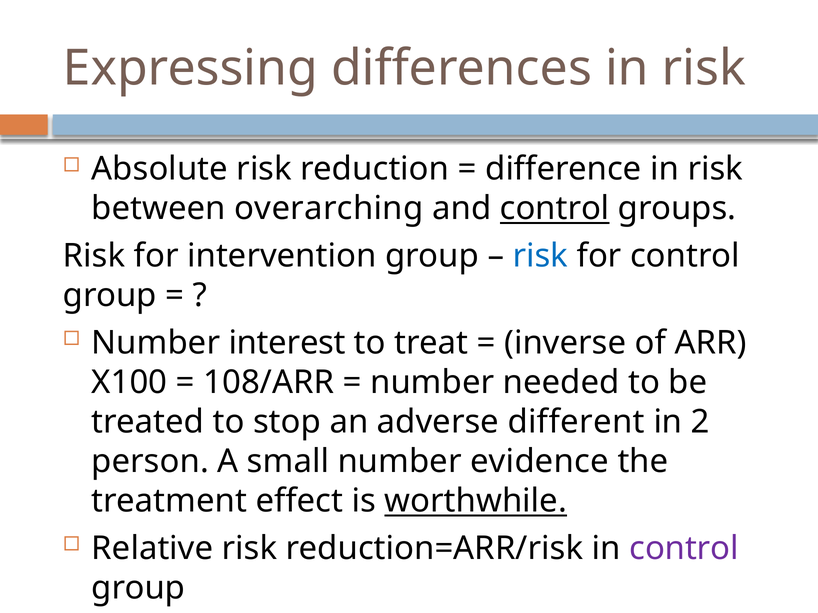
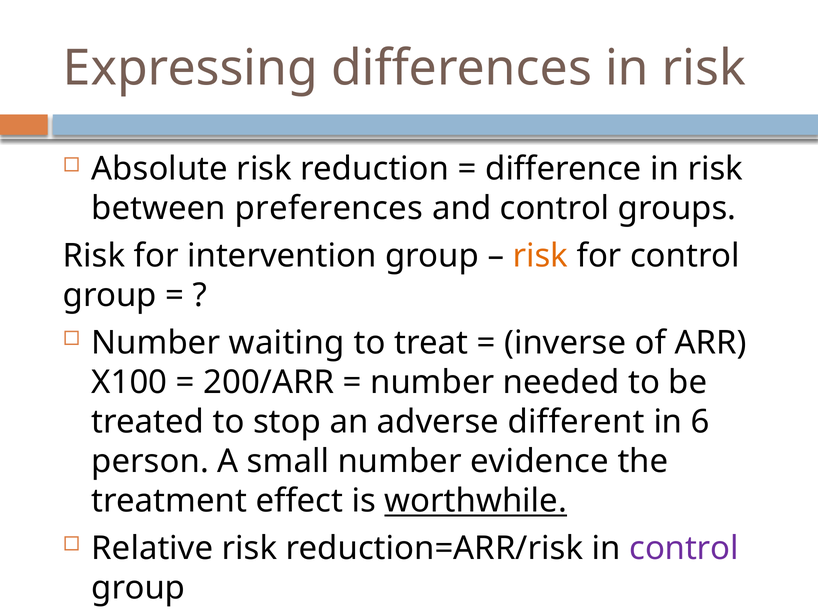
overarching: overarching -> preferences (329, 209)
control underline: present -> none (555, 209)
risk colour: blue -> orange (540, 256)
interest: interest -> waiting (287, 343)
108/ARR: 108/ARR -> 200/ARR (269, 383)
2: 2 -> 6 (700, 422)
